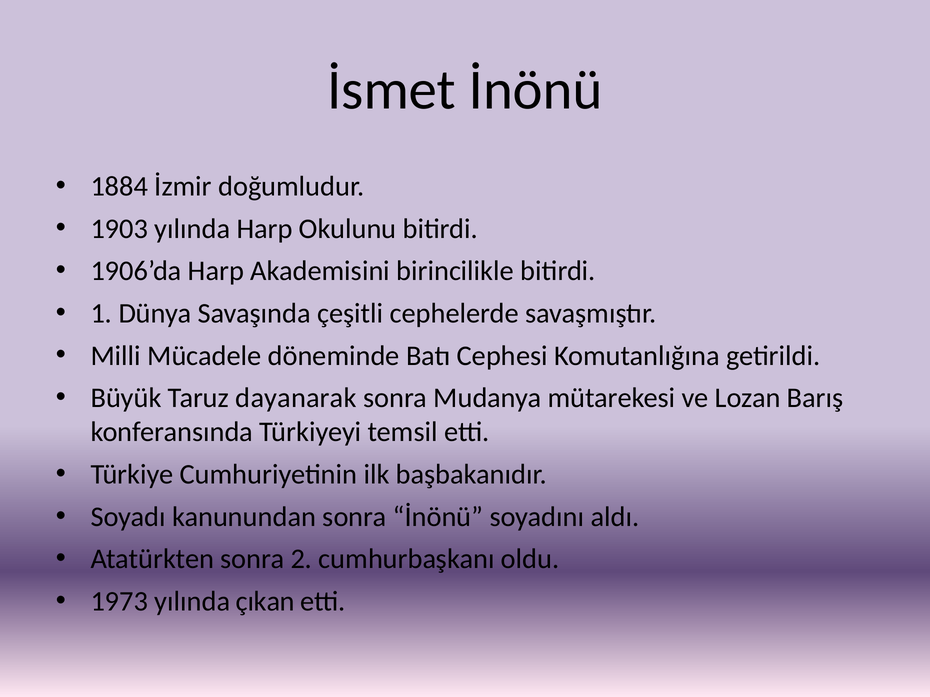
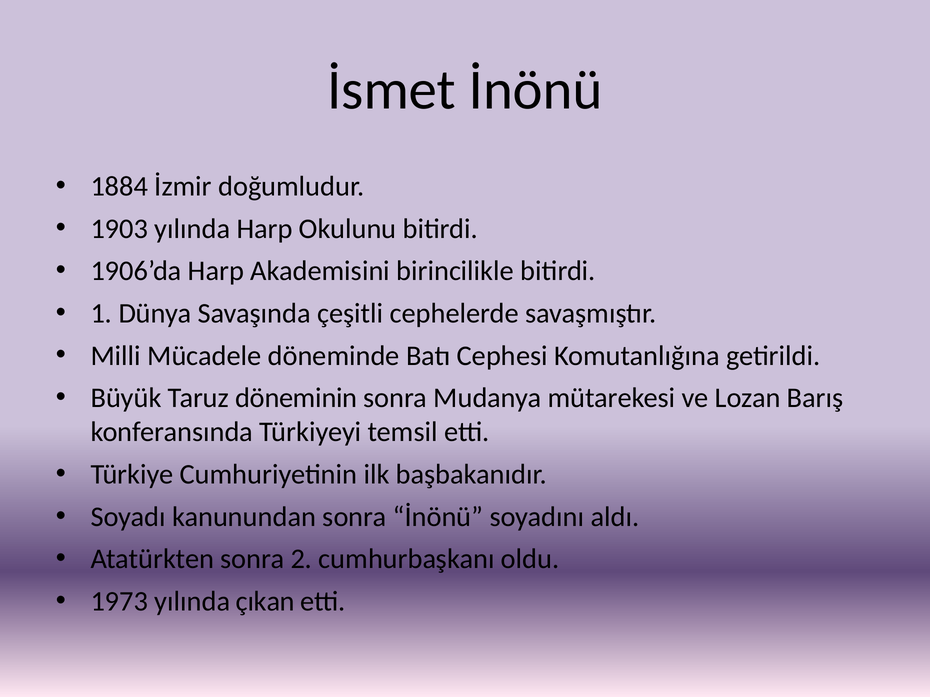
dayanarak: dayanarak -> döneminin (296, 398)
